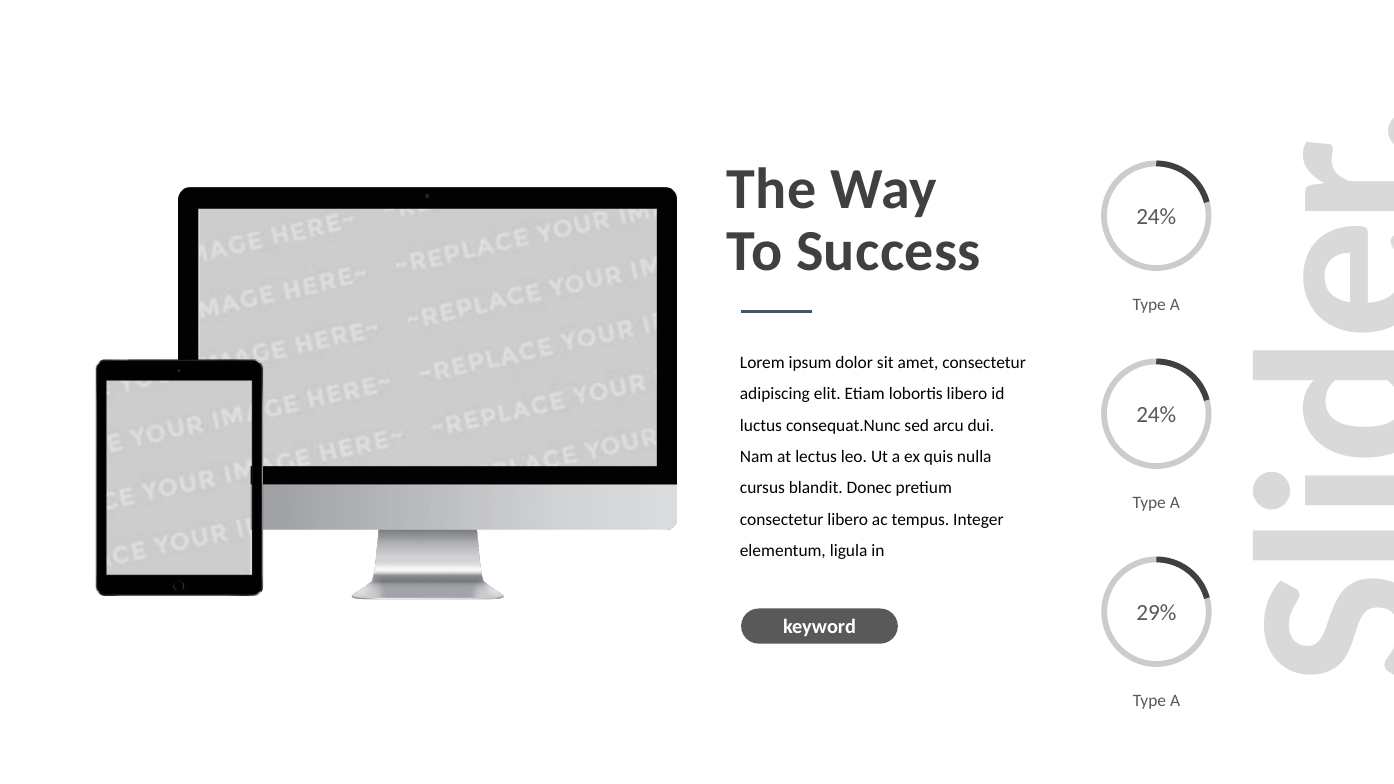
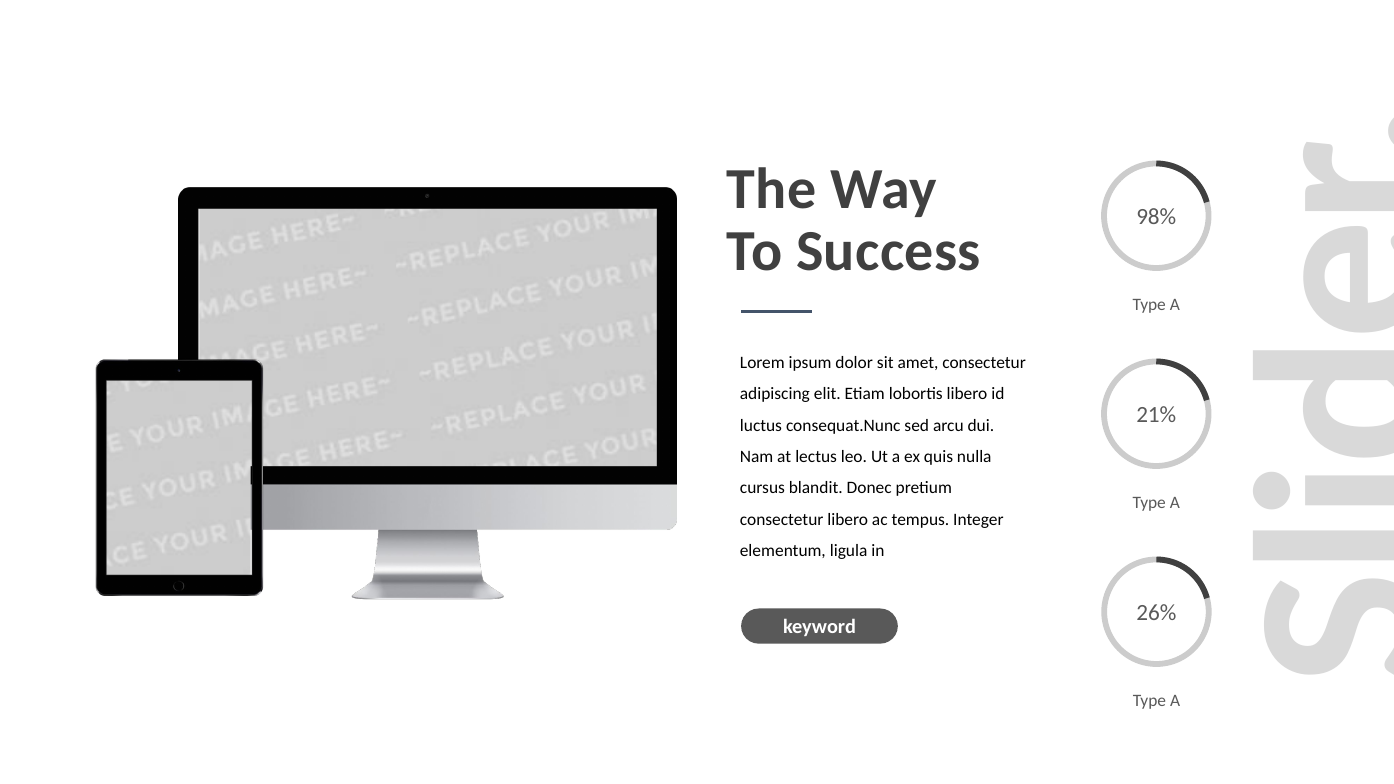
24%: 24% -> 98% (1156, 217)
24%: 24% -> 21% (1156, 415)
29%: 29% -> 26% (1156, 613)
